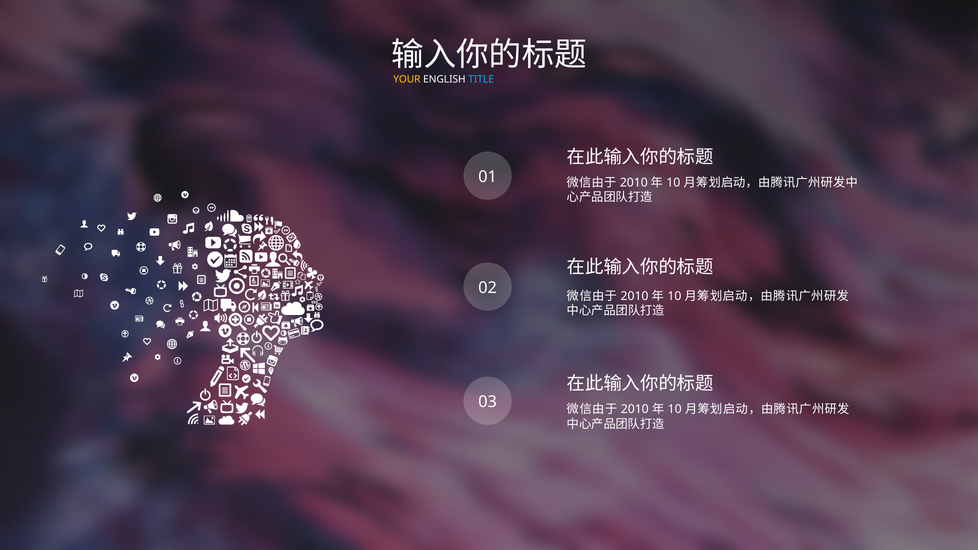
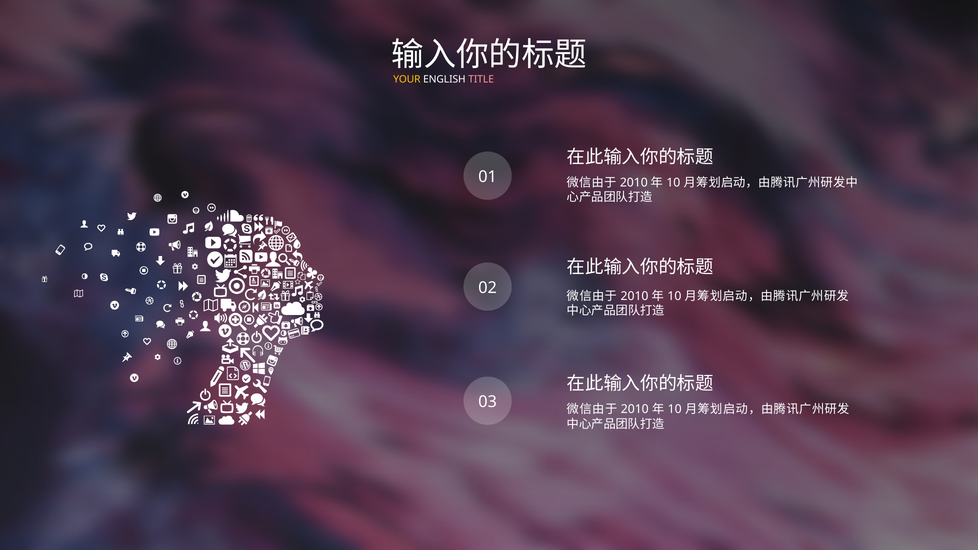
TITLE colour: light blue -> pink (481, 79)
